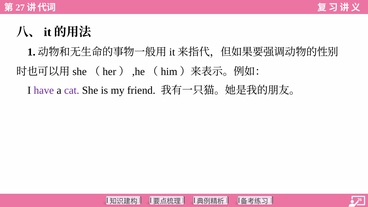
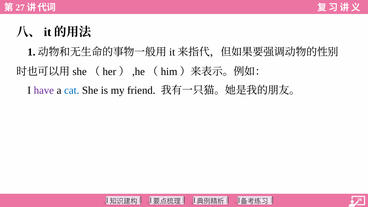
cat colour: purple -> blue (72, 90)
